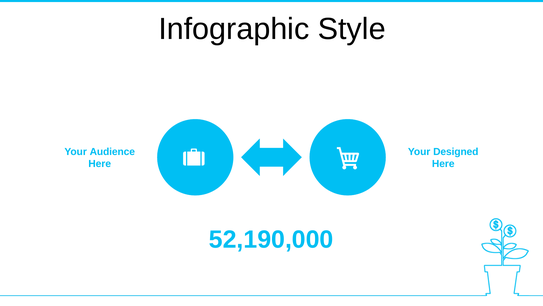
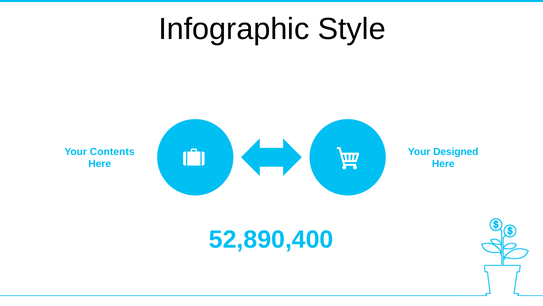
Audience: Audience -> Contents (112, 151)
52,190,000: 52,190,000 -> 52,890,400 (271, 239)
